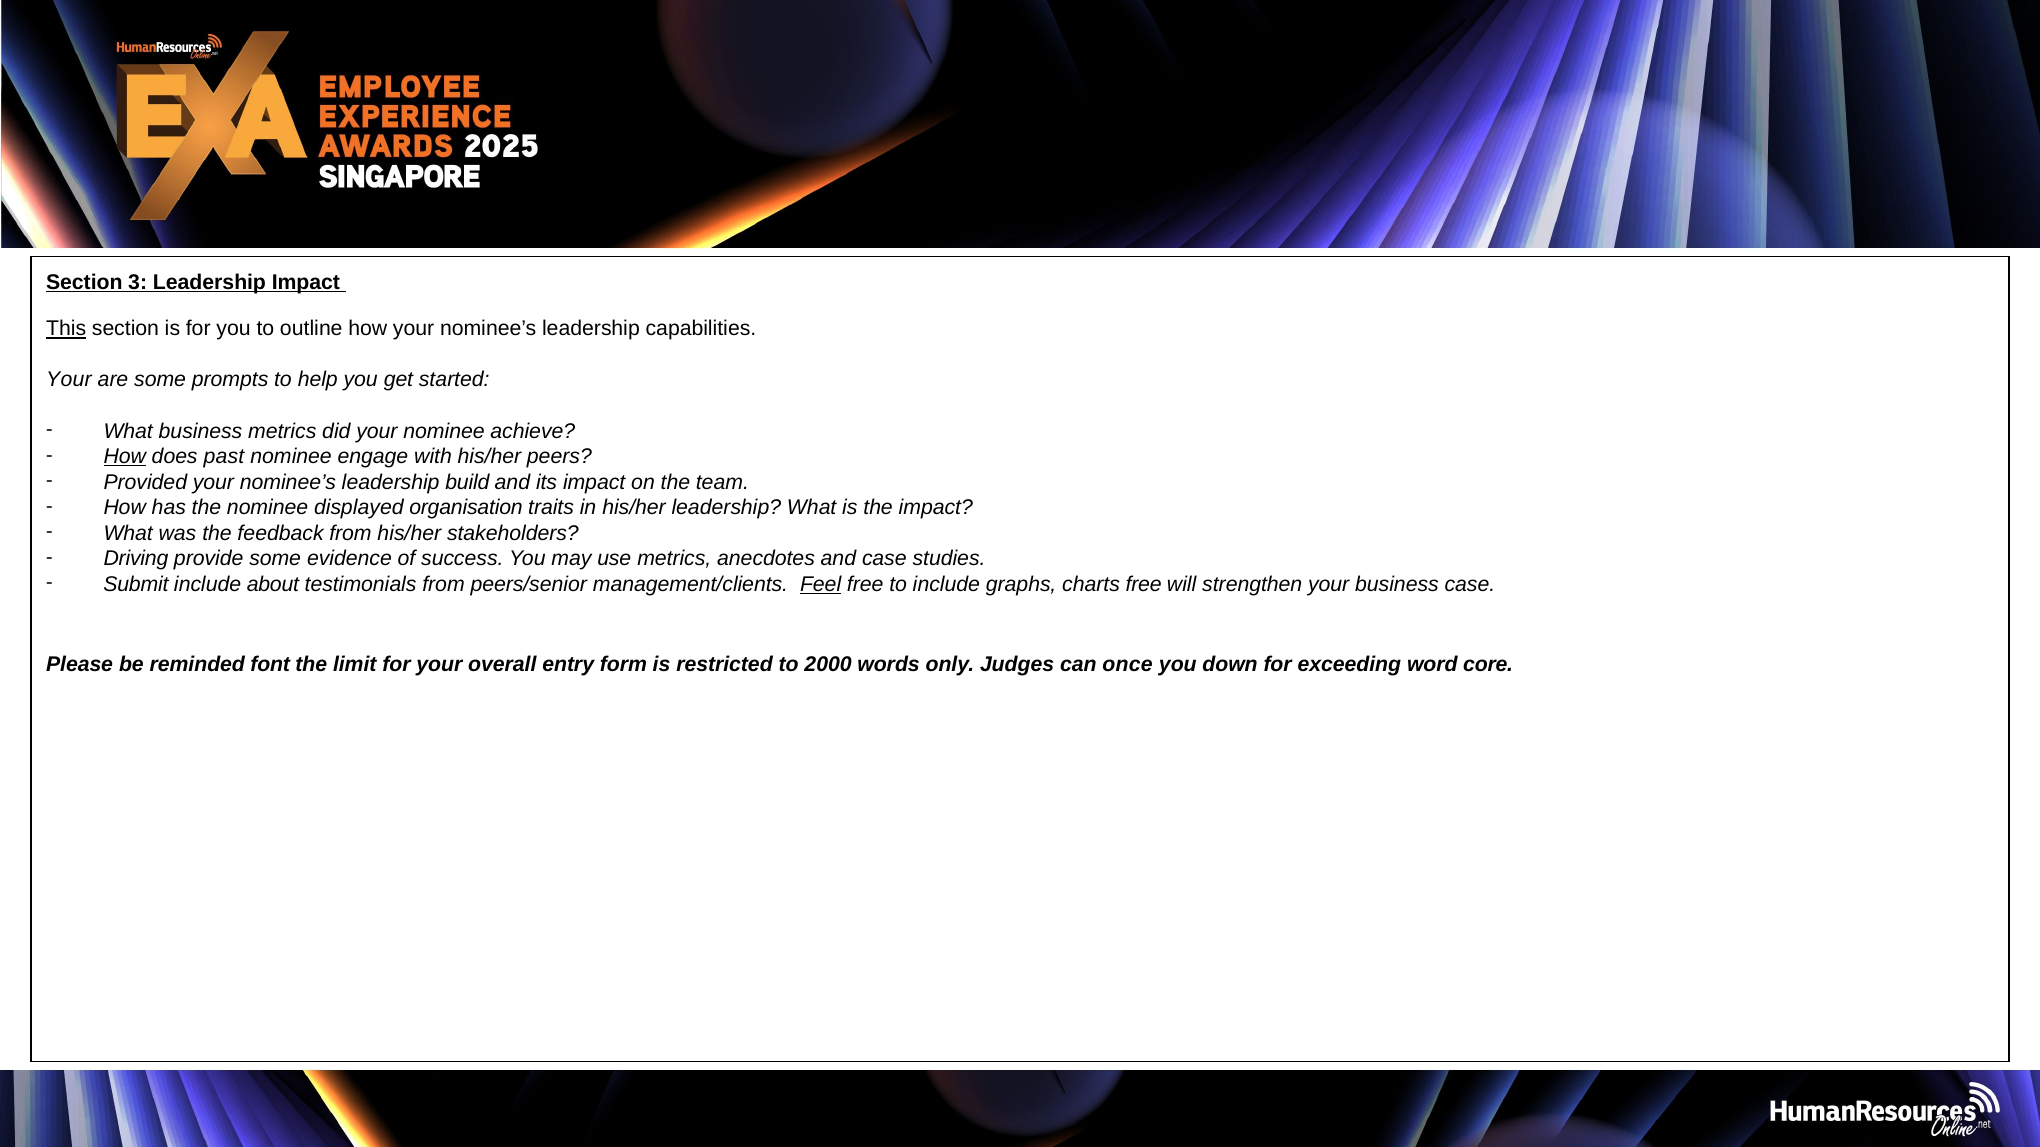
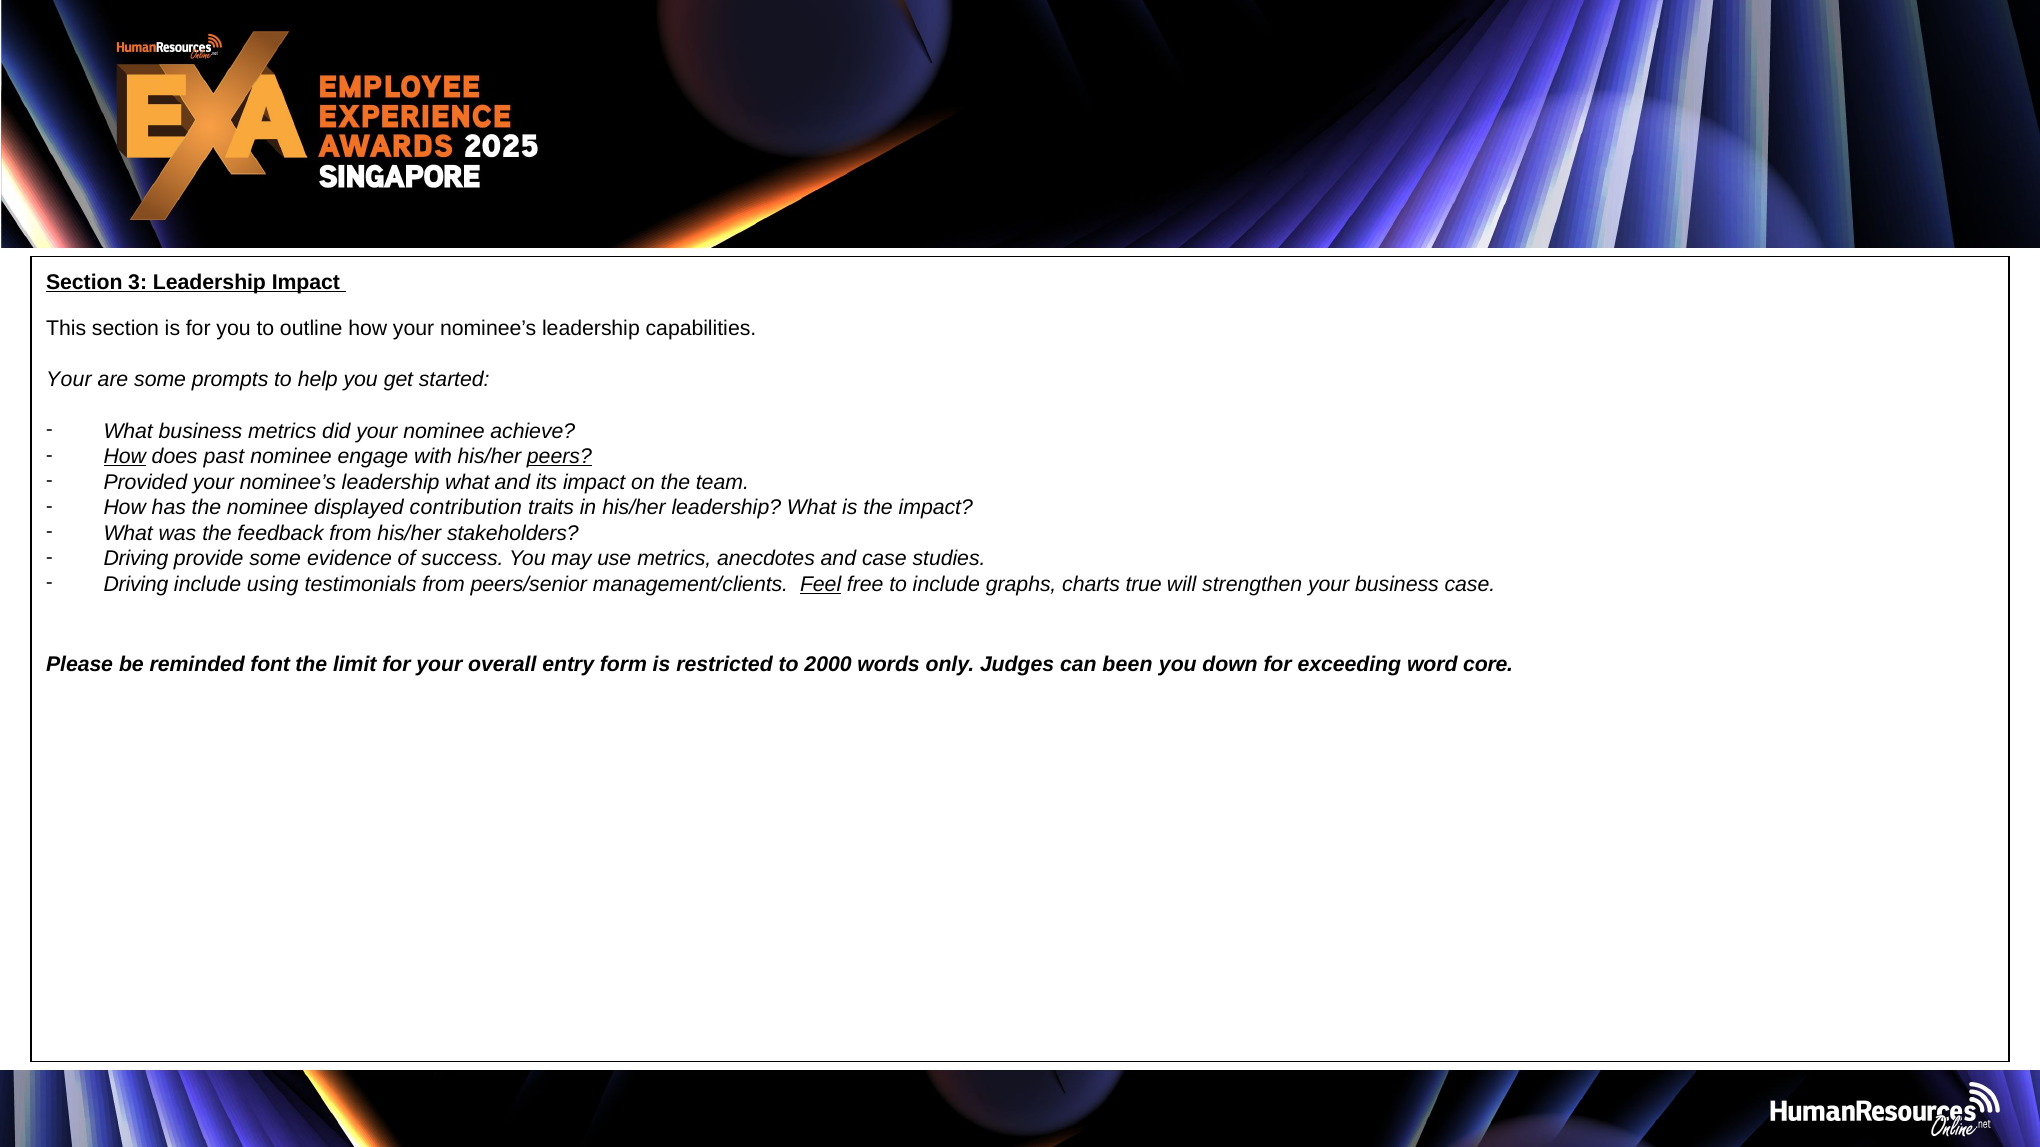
This underline: present -> none (66, 329)
peers underline: none -> present (559, 457)
nominee’s leadership build: build -> what (467, 482)
organisation: organisation -> contribution (466, 508)
Submit: Submit -> Driving (136, 584)
about: about -> using (273, 584)
charts free: free -> true (1144, 584)
once: once -> been (1128, 664)
